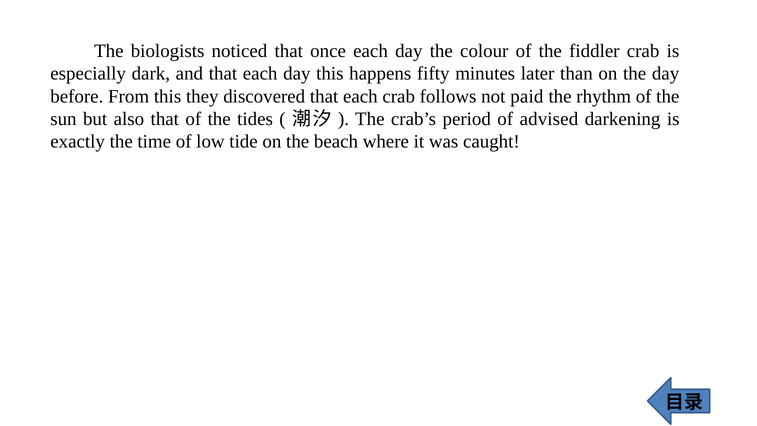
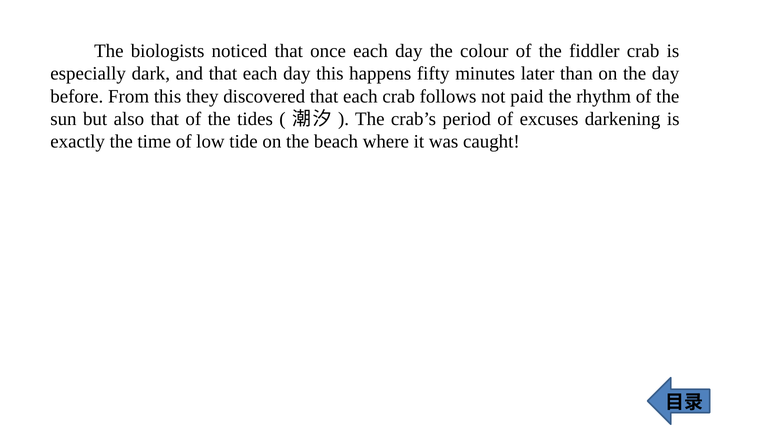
advised: advised -> excuses (549, 119)
